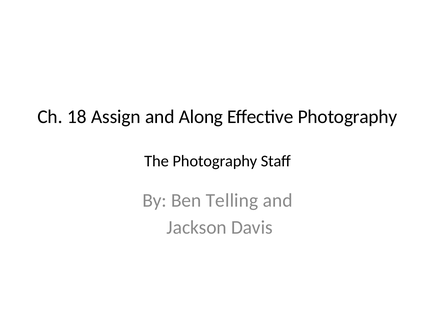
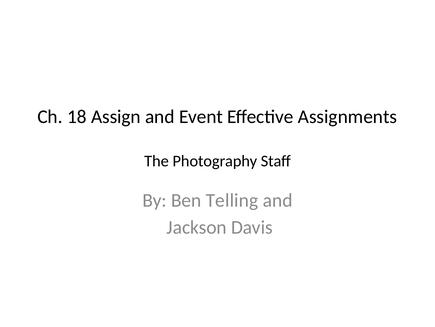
Along: Along -> Event (201, 116)
Effective Photography: Photography -> Assignments (348, 116)
